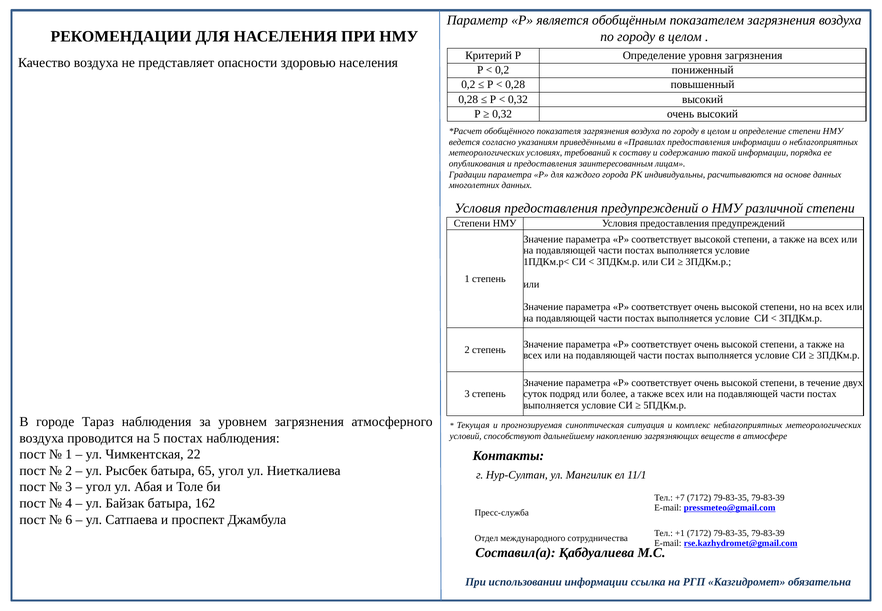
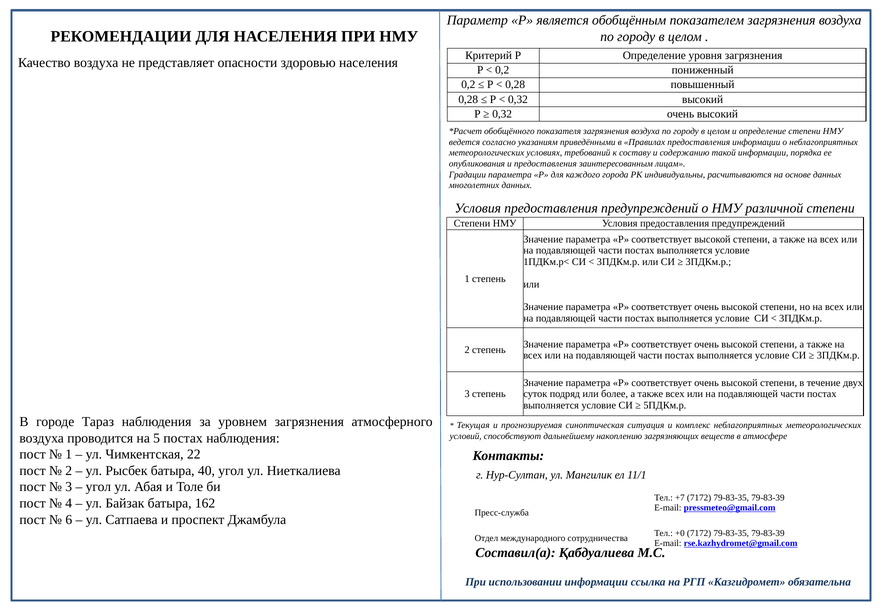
65: 65 -> 40 (206, 470)
+1: +1 -> +0 (680, 533)
